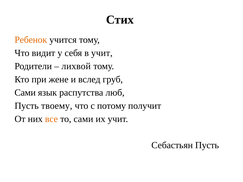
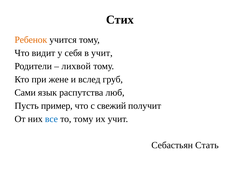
твоему: твоему -> пример (57, 106)
потому: потому -> свежий (112, 106)
все colour: orange -> blue (51, 119)
то сами: сами -> тому (83, 119)
Себастьян Пусть: Пусть -> Стать (207, 145)
